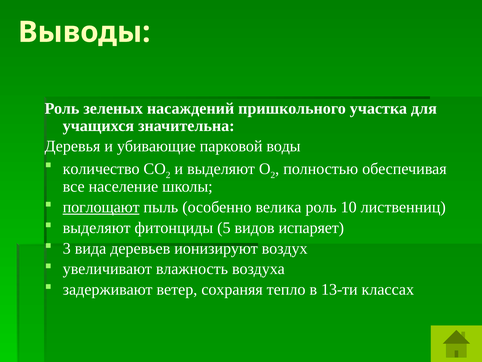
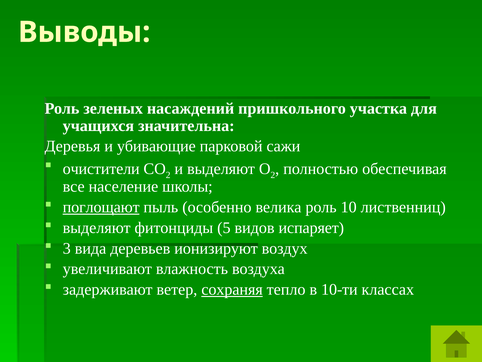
воды: воды -> сажи (283, 146)
количество: количество -> очистители (101, 169)
сохраняя underline: none -> present (232, 289)
13-ти: 13-ти -> 10-ти (339, 289)
